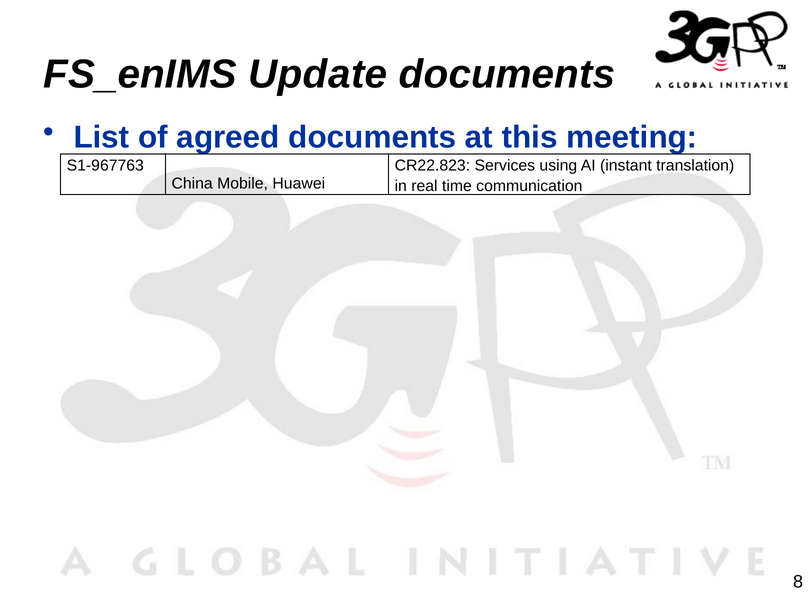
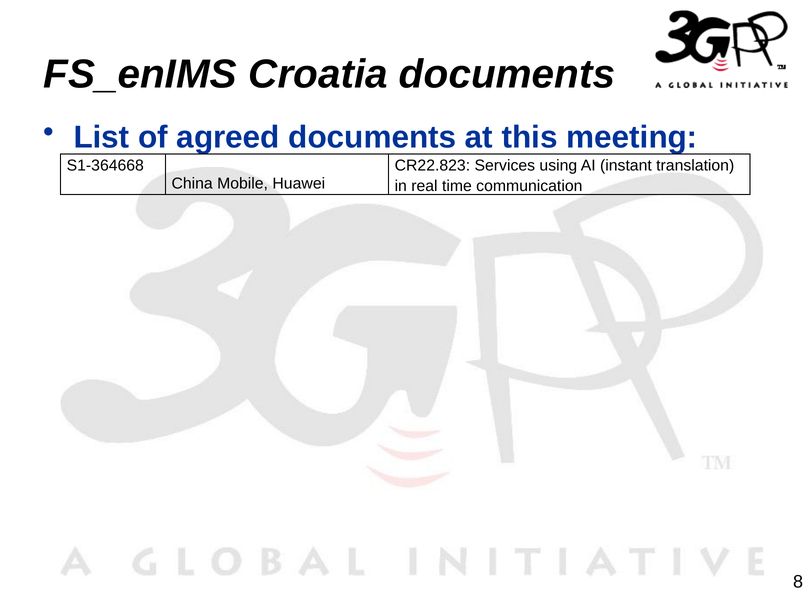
Update: Update -> Croatia (318, 74)
S1-967763: S1-967763 -> S1-364668 (105, 166)
